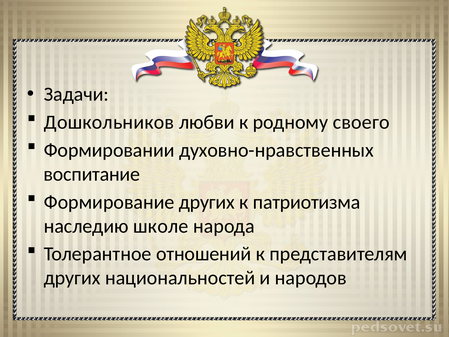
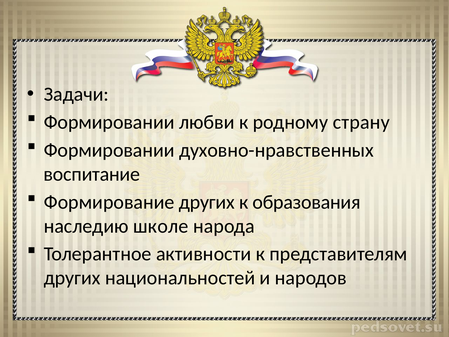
Дошкольников: Дошкольников -> Формировании (109, 122)
своего: своего -> страну (361, 122)
патриотизма: патриотизма -> образования (307, 202)
отношений: отношений -> активности (204, 254)
